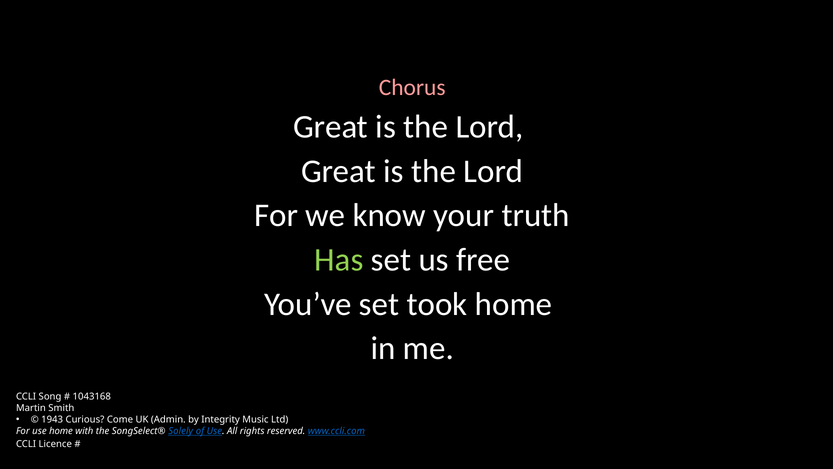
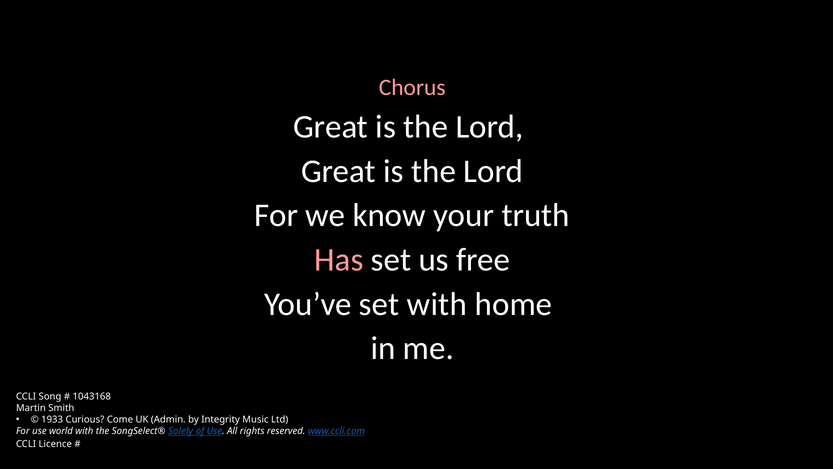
Has colour: light green -> pink (339, 260)
set took: took -> with (437, 304)
1943: 1943 -> 1933 (52, 419)
use home: home -> world (61, 431)
